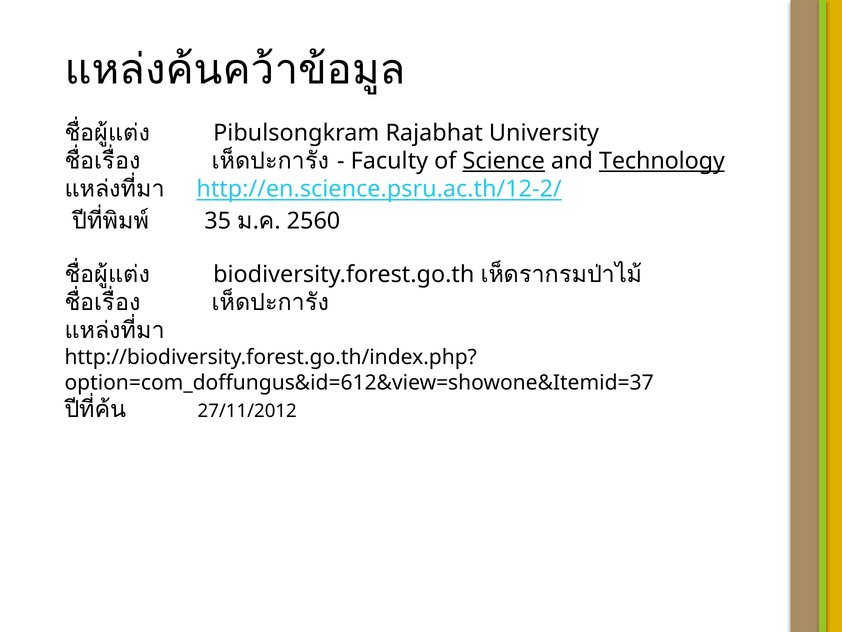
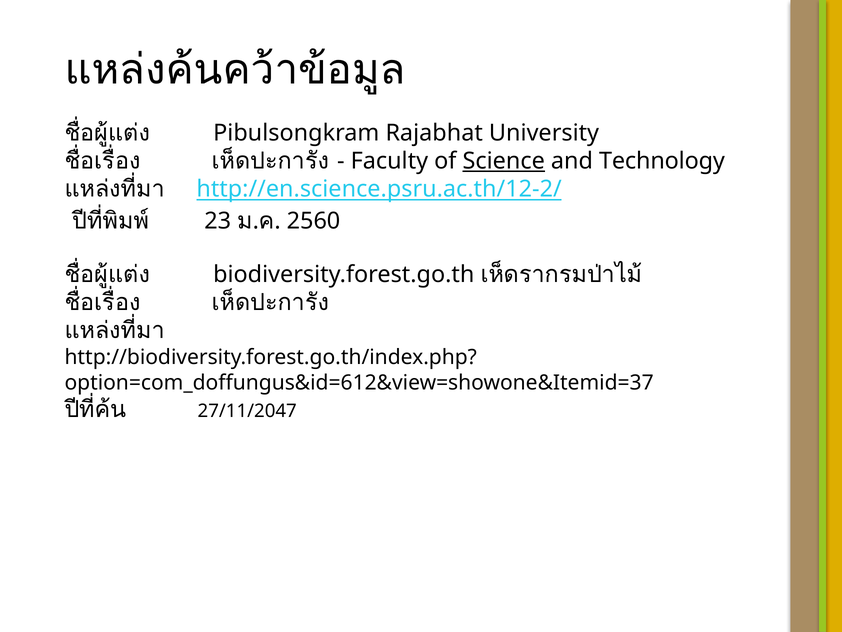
Technology underline: present -> none (662, 161)
35: 35 -> 23 (218, 221)
27/11/2012: 27/11/2012 -> 27/11/2047 (247, 411)
